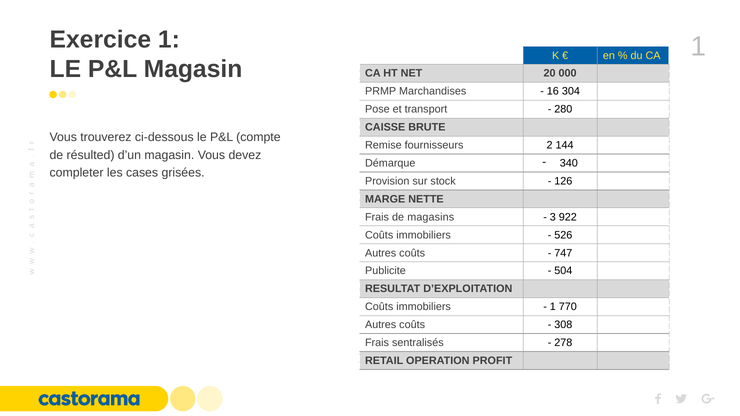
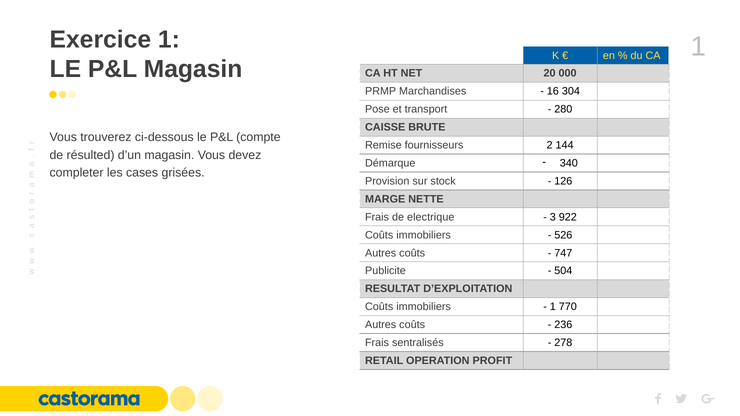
magasins: magasins -> electrique (431, 217)
308: 308 -> 236 (563, 325)
